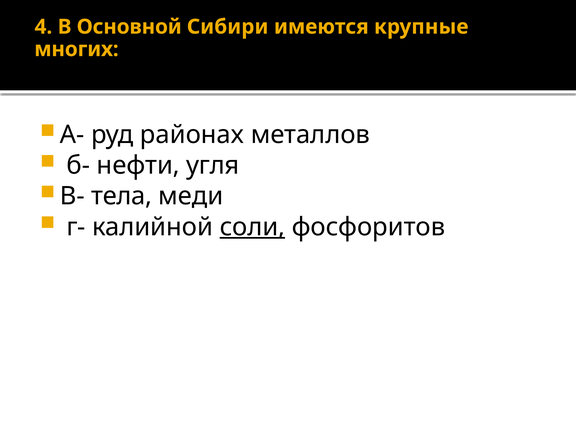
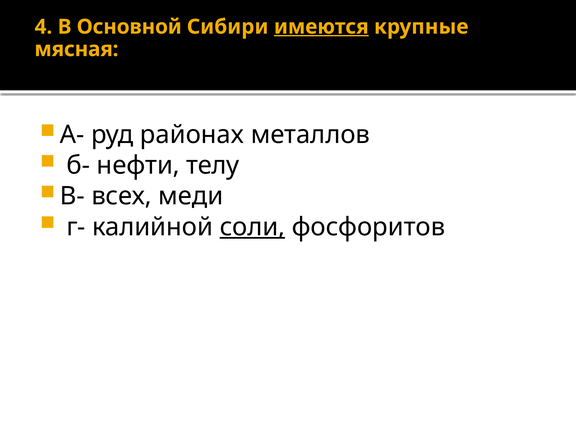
имеются underline: none -> present (321, 27)
многих: многих -> мясная (76, 49)
угля: угля -> телу (213, 165)
тела: тела -> всех (122, 196)
